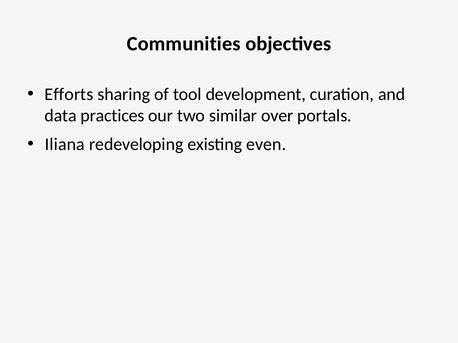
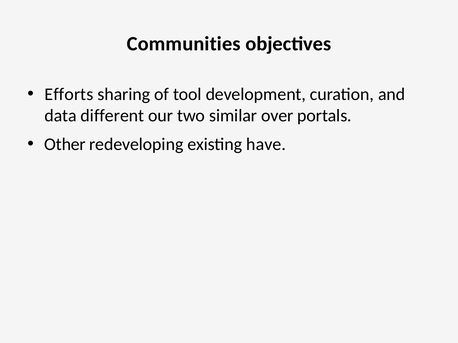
practices: practices -> different (112, 116)
Iliana: Iliana -> Other (65, 144)
even: even -> have (266, 144)
